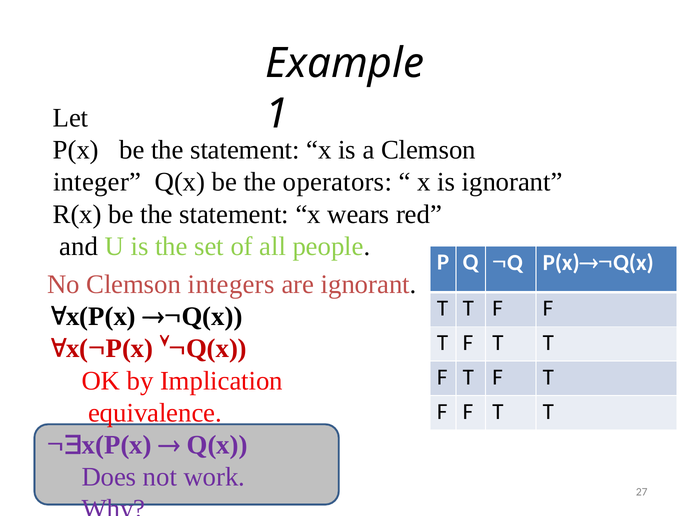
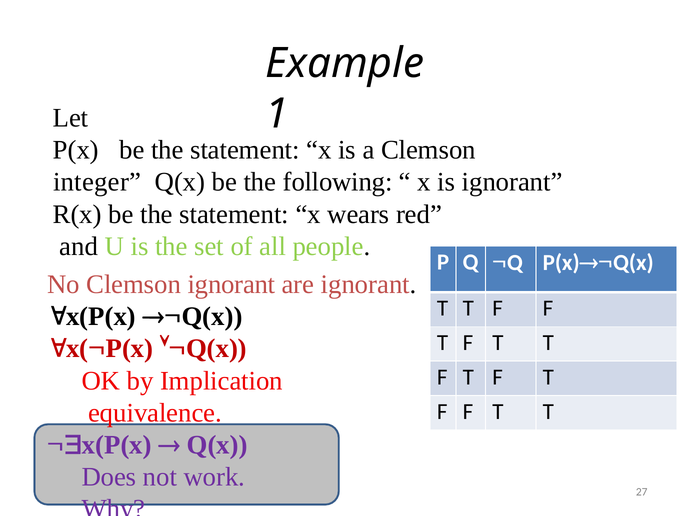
operators: operators -> following (338, 182)
Clemson integers: integers -> ignorant (231, 285)
